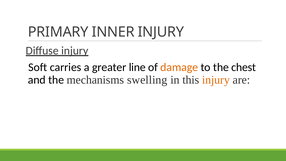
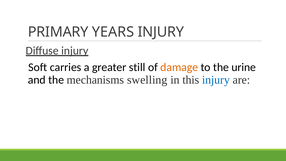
INNER: INNER -> YEARS (113, 32)
line: line -> still (137, 67)
chest: chest -> urine (244, 67)
injury colour: orange -> blue (216, 80)
